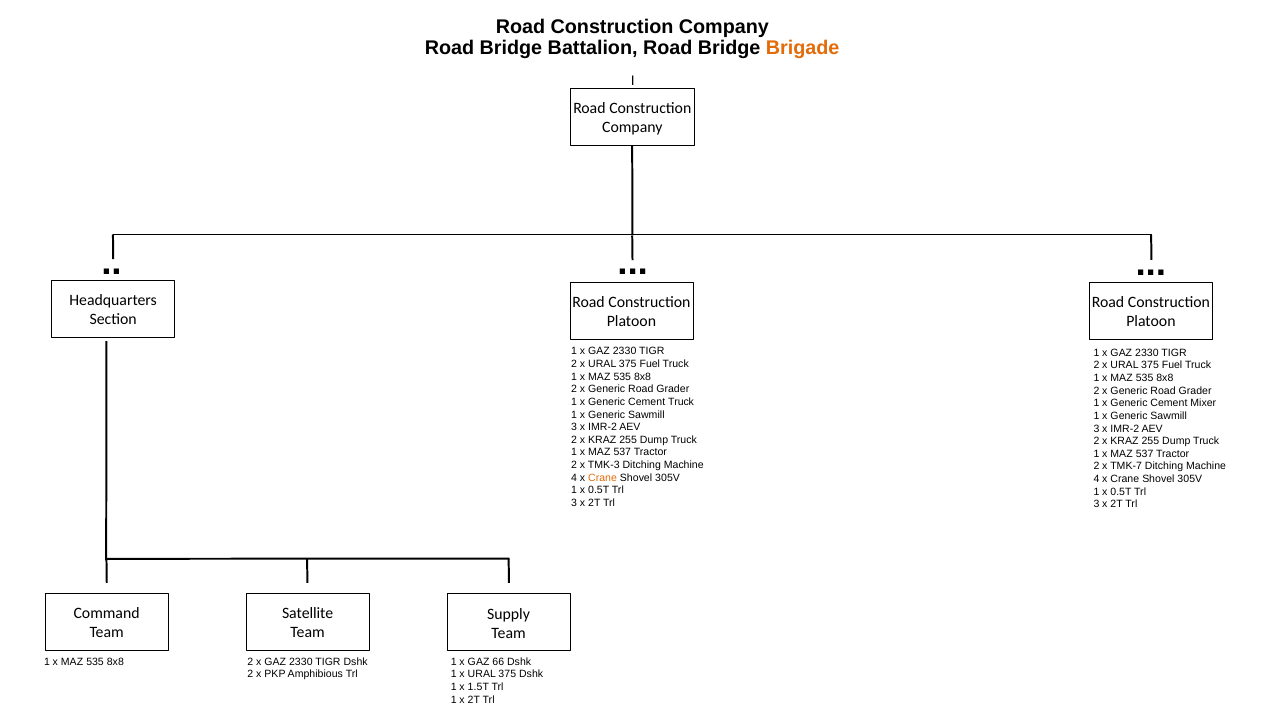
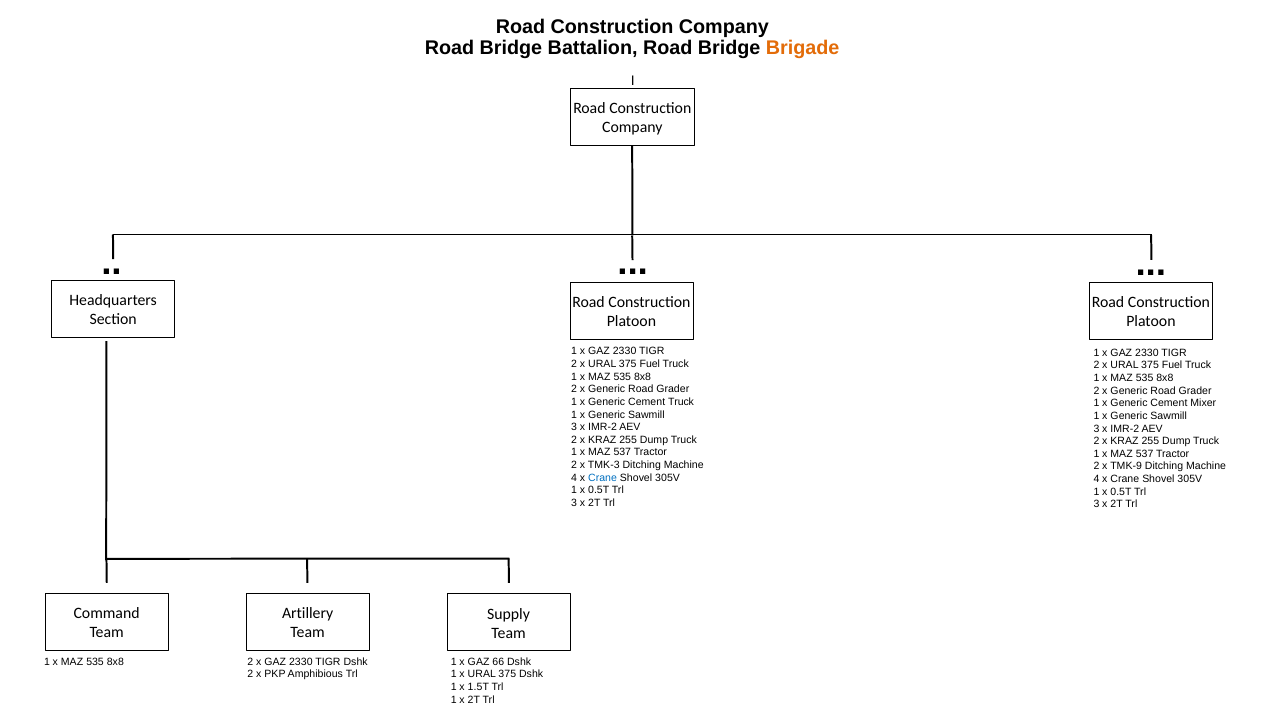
TMK-7: TMK-7 -> TMK-9 (1126, 466)
Crane colour: orange -> blue (603, 477)
Satellite: Satellite -> Artillery (308, 613)
